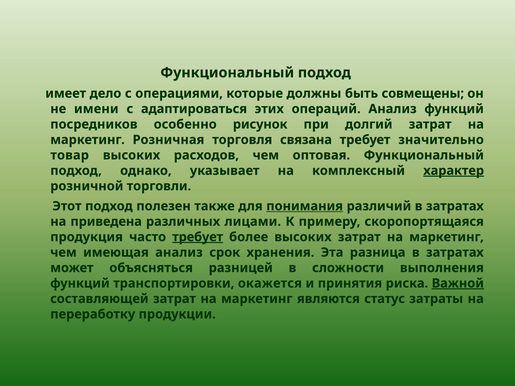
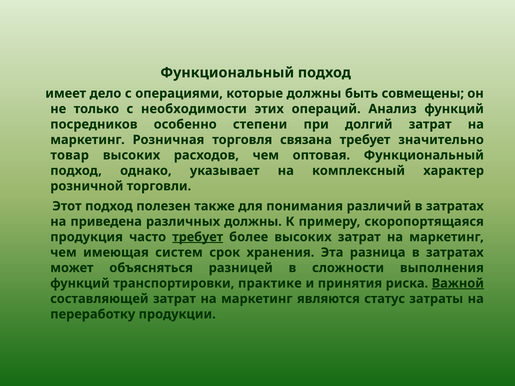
имени: имени -> только (96, 109)
адаптироваться: адаптироваться -> необходимости (194, 109)
рисунок: рисунок -> степени (260, 124)
характер underline: present -> none (454, 171)
понимания underline: present -> none (305, 206)
различных лицами: лицами -> должны (253, 222)
имеющая анализ: анализ -> систем (179, 253)
окажется: окажется -> практике (270, 283)
